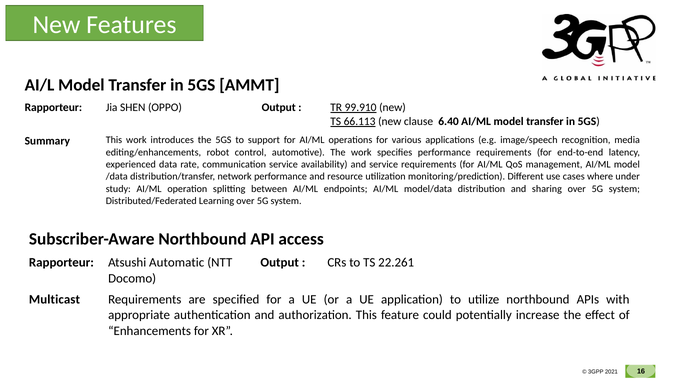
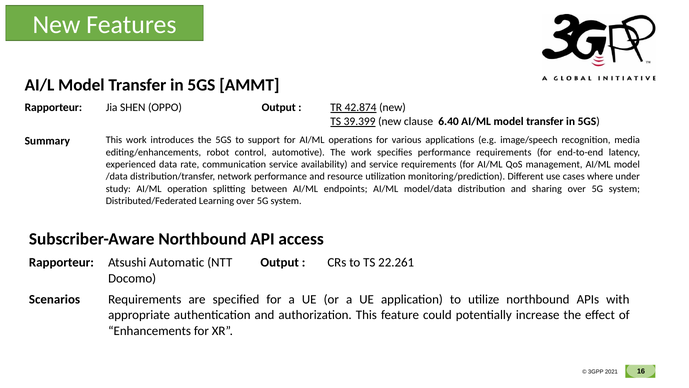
99.910: 99.910 -> 42.874 (361, 107)
66.113: 66.113 -> 39.399 (360, 121)
Multicast: Multicast -> Scenarios (55, 299)
